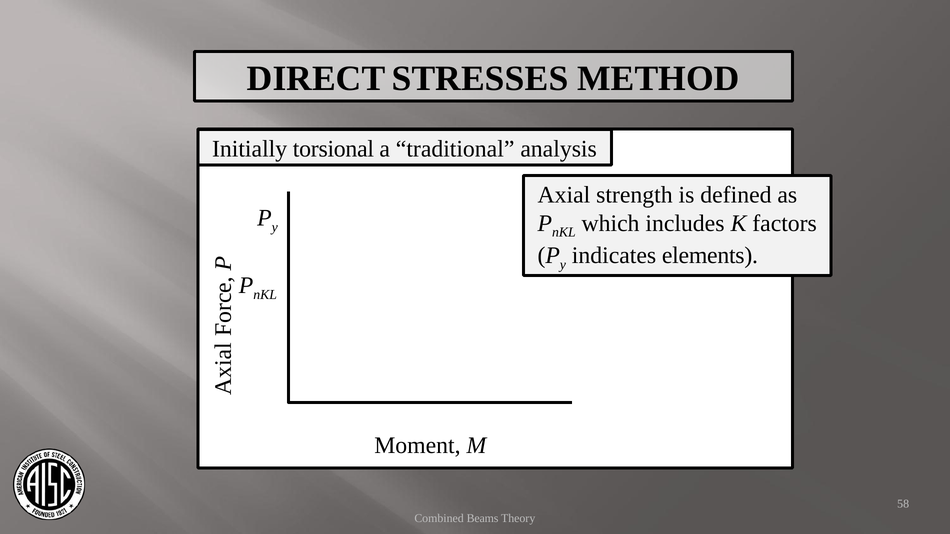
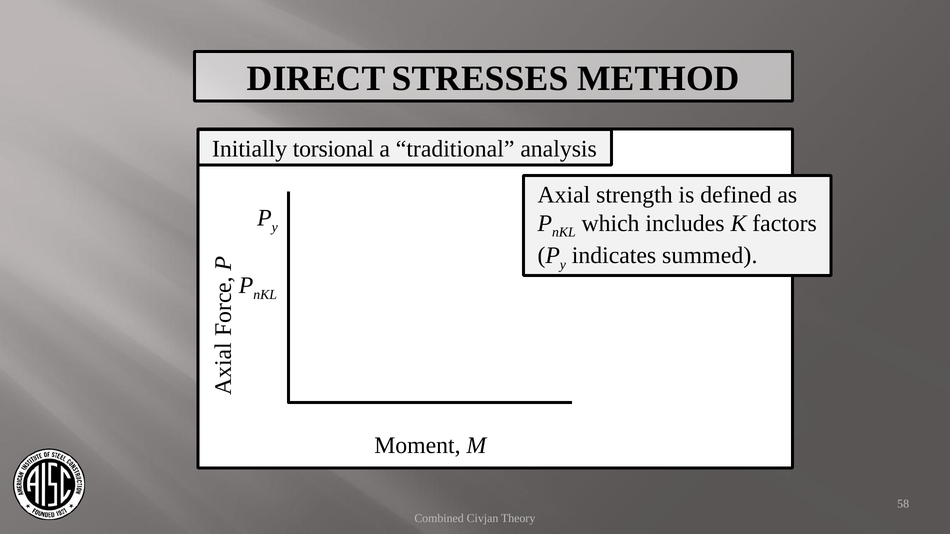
elements: elements -> summed (710, 256)
Beams: Beams -> Civjan (483, 519)
